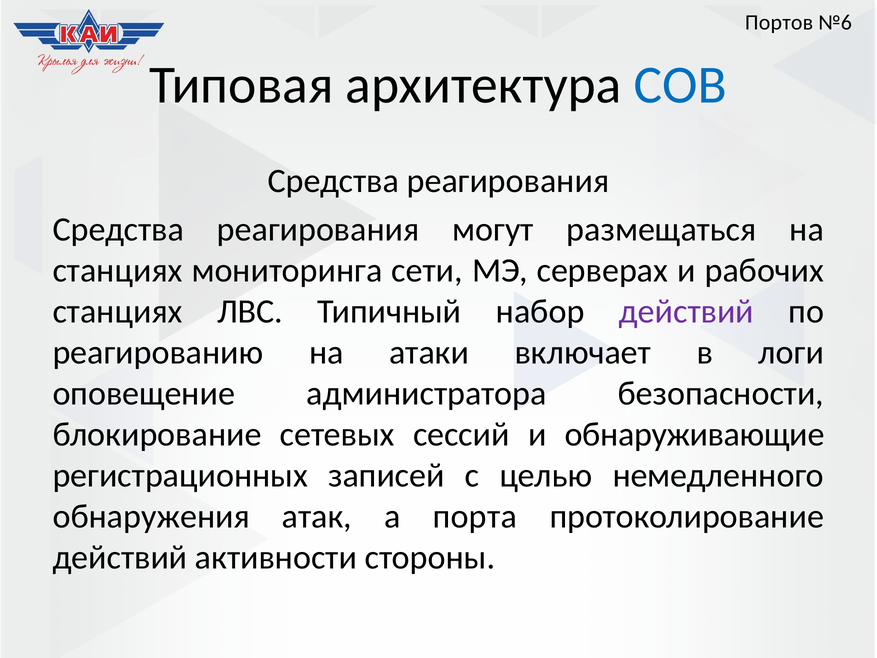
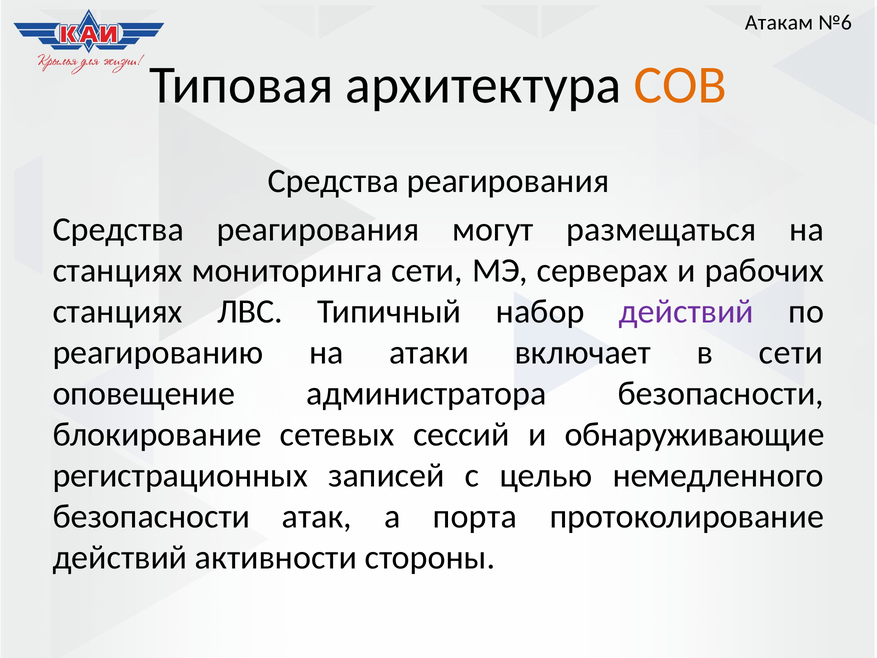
Портов: Портов -> Атакам (779, 22)
СОВ colour: blue -> orange (680, 85)
в логи: логи -> сети (791, 352)
обнаружения: обнаружения -> безопасности (151, 516)
